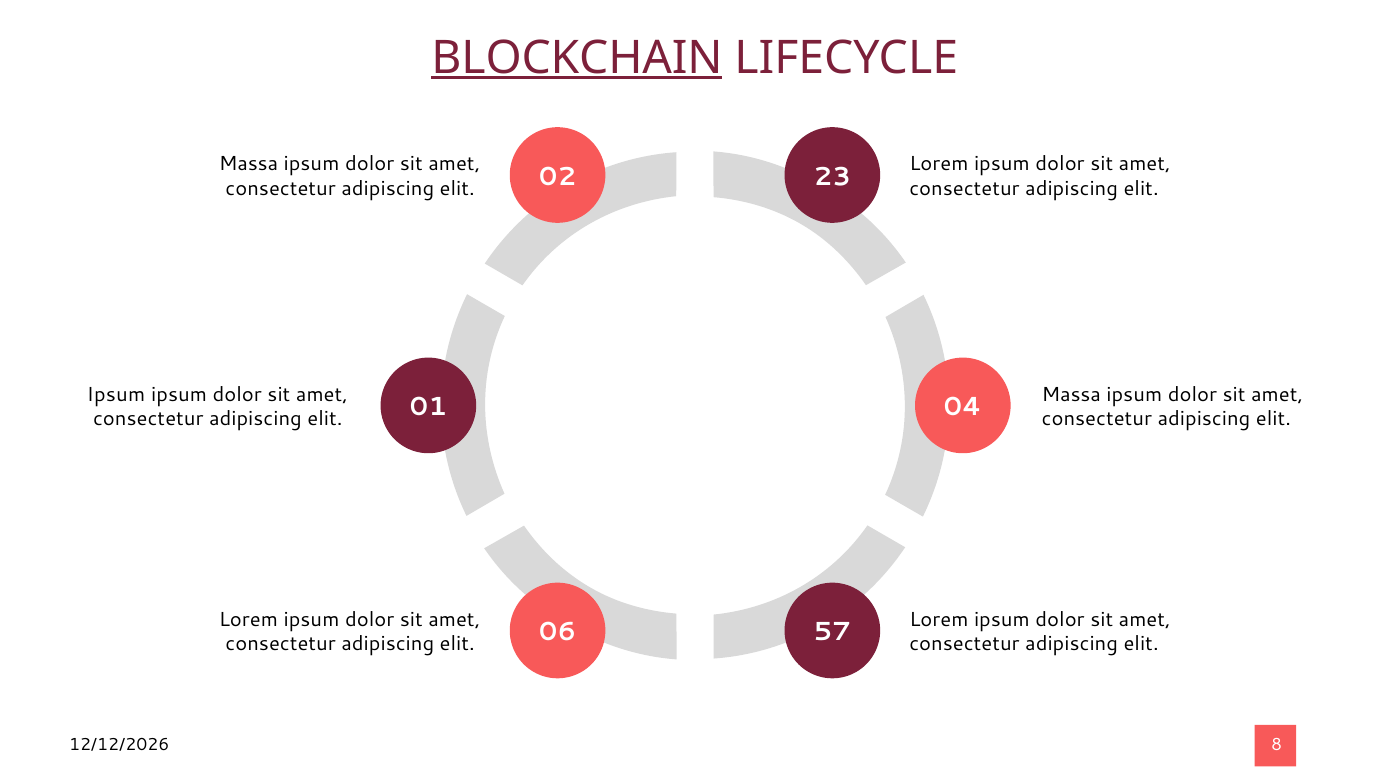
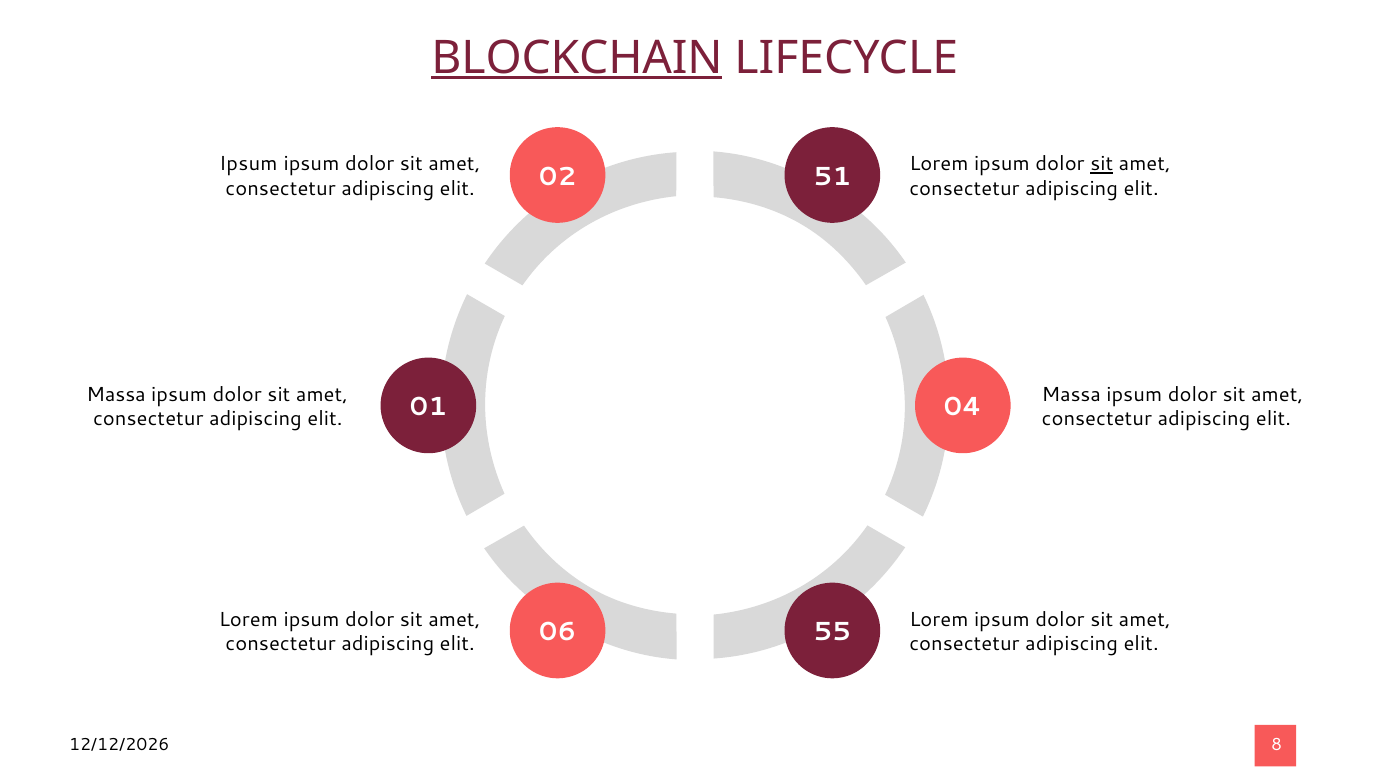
Massa: Massa -> Ipsum (248, 164)
sit underline: none -> present (1102, 164)
23: 23 -> 51 (832, 177)
Ipsum: Ipsum -> Massa (116, 395)
57: 57 -> 55 (832, 632)
